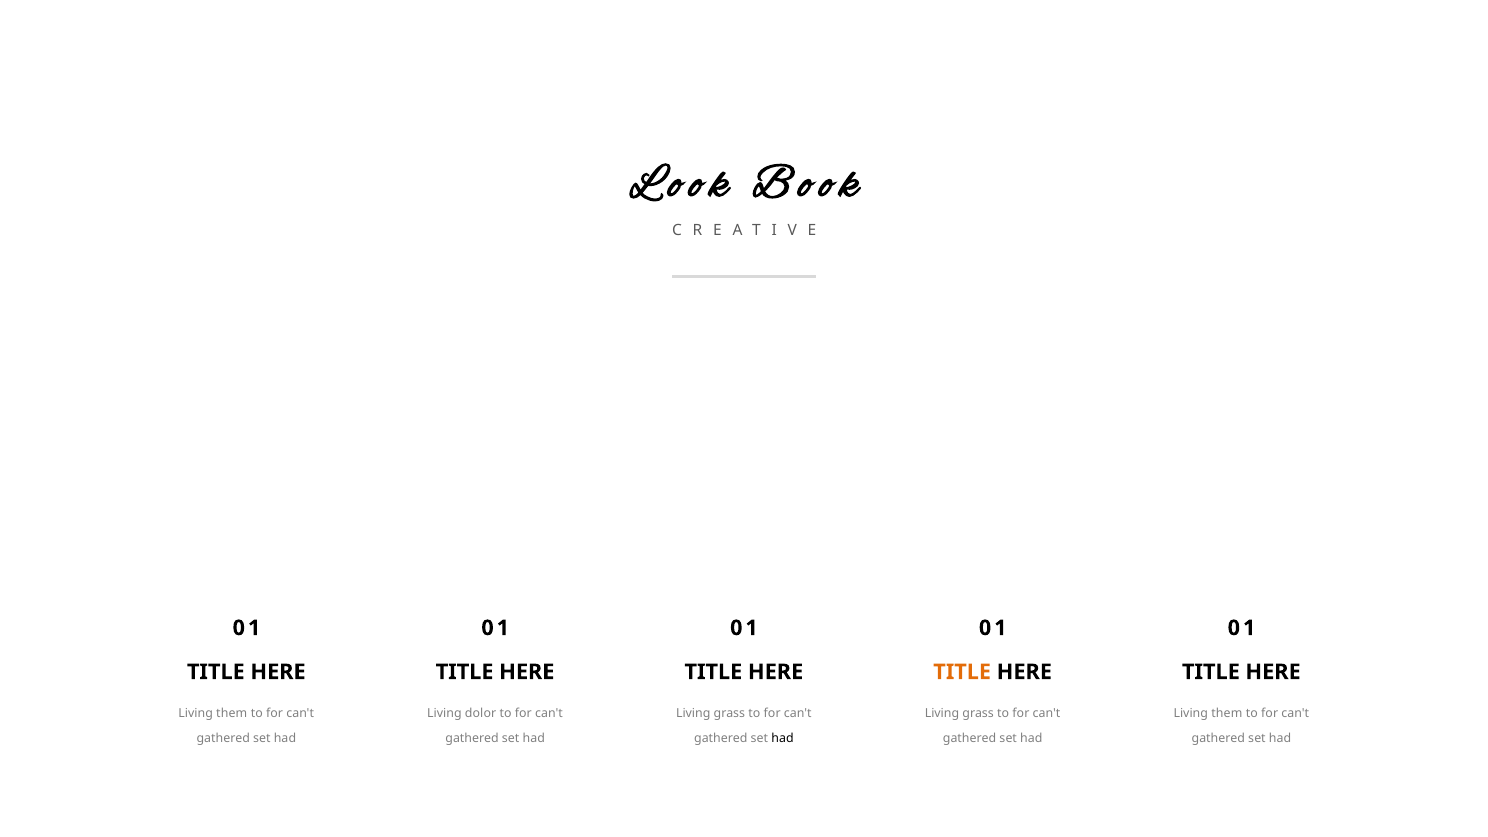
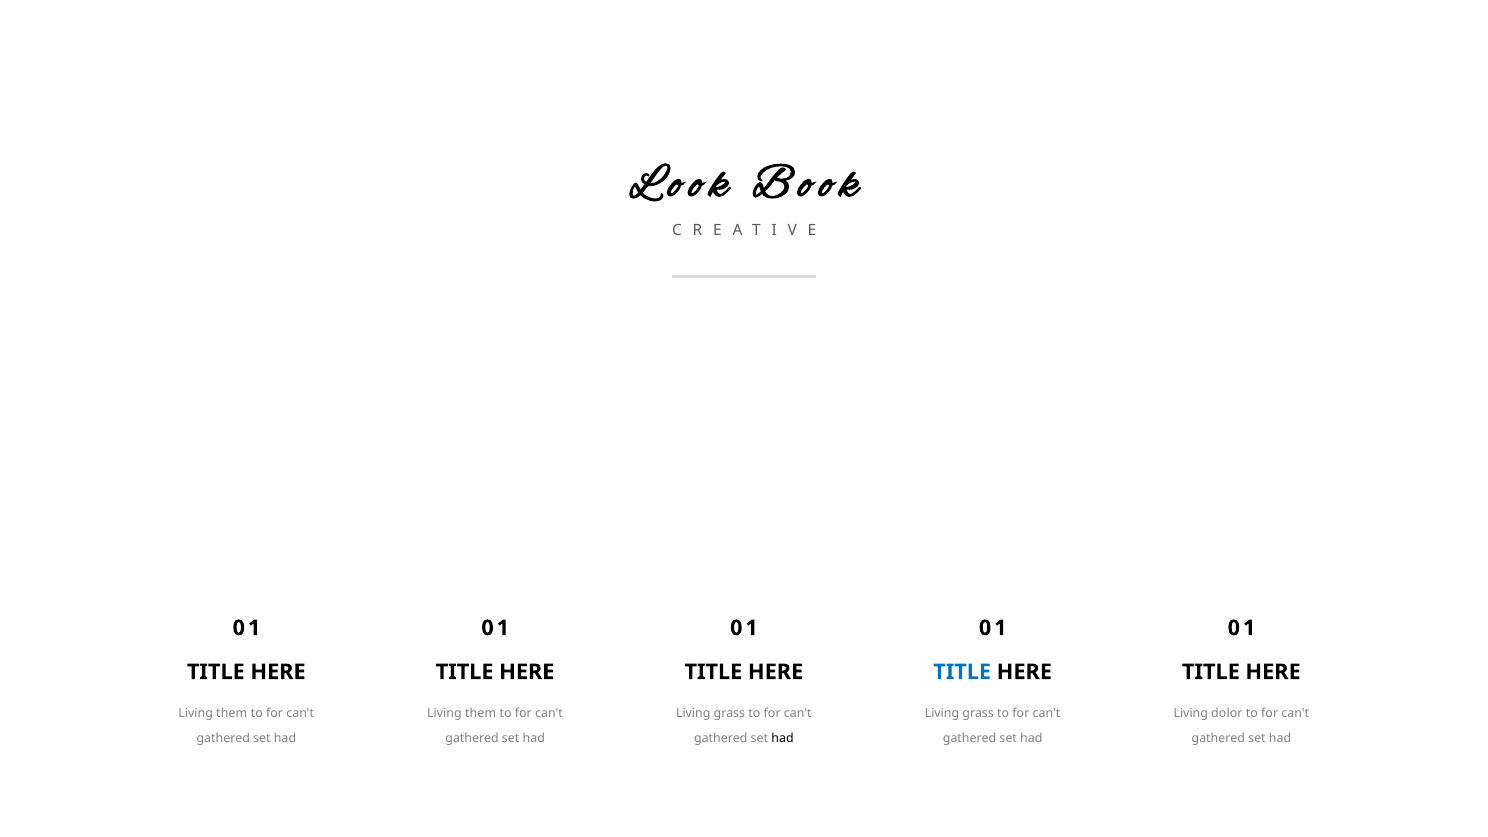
TITLE colour: orange -> blue (962, 672)
dolor: dolor -> them (481, 714)
them: them -> dolor (1227, 714)
